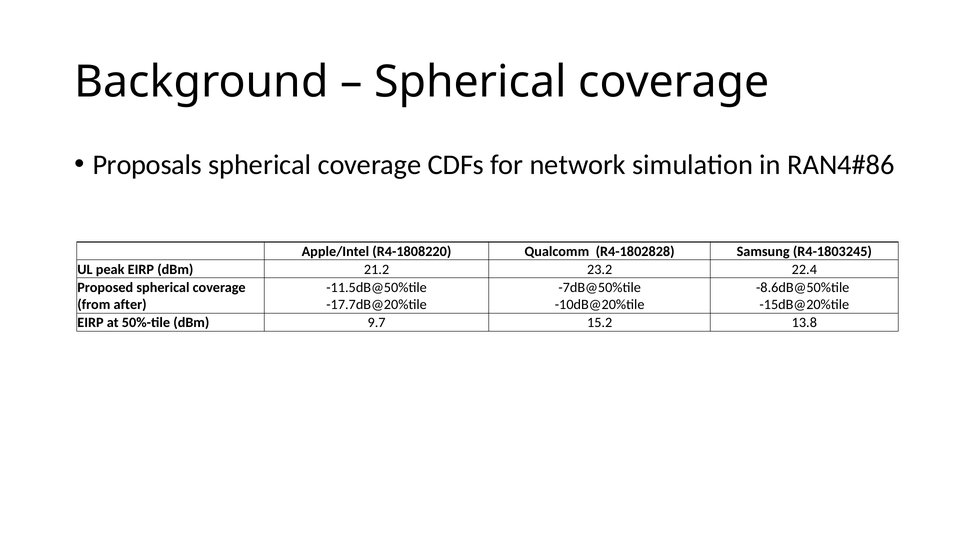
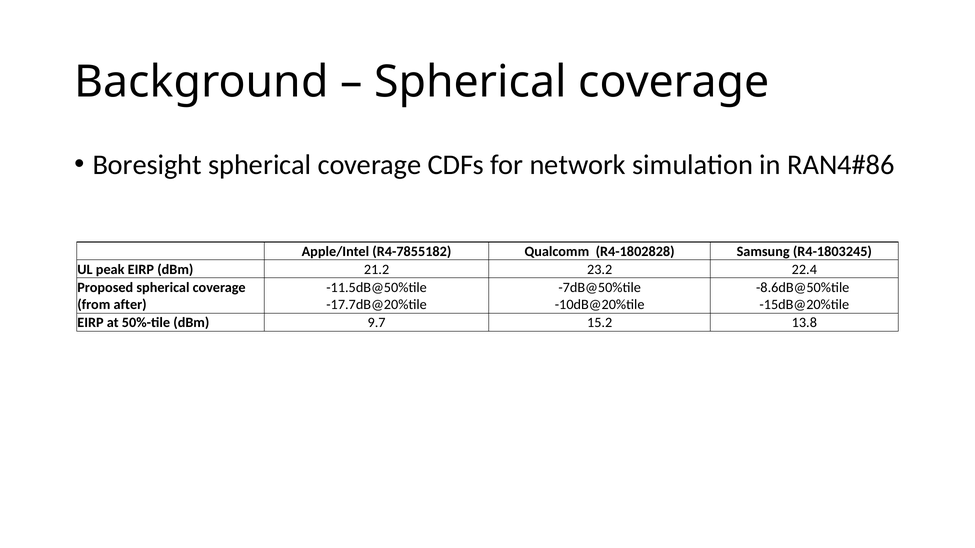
Proposals: Proposals -> Boresight (147, 165)
R4-1808220: R4-1808220 -> R4-7855182 (412, 252)
